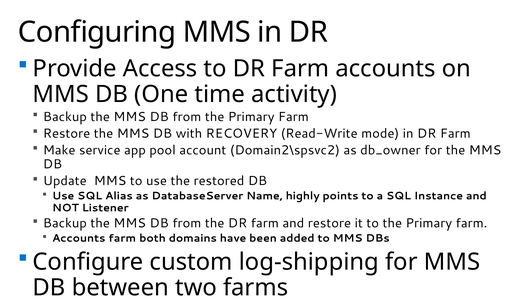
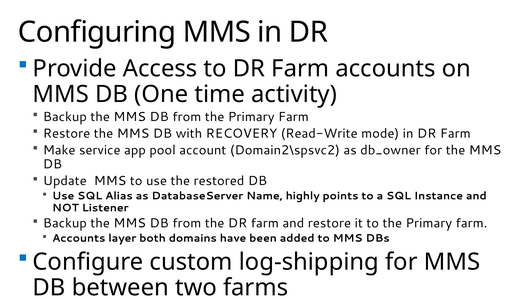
Accounts farm: farm -> layer (122, 238)
